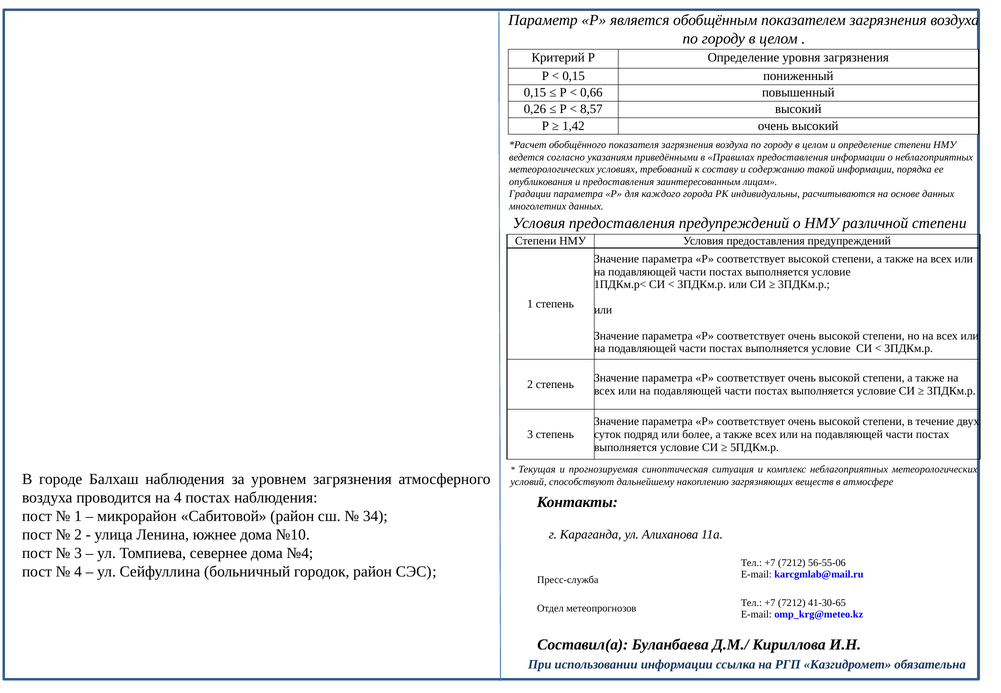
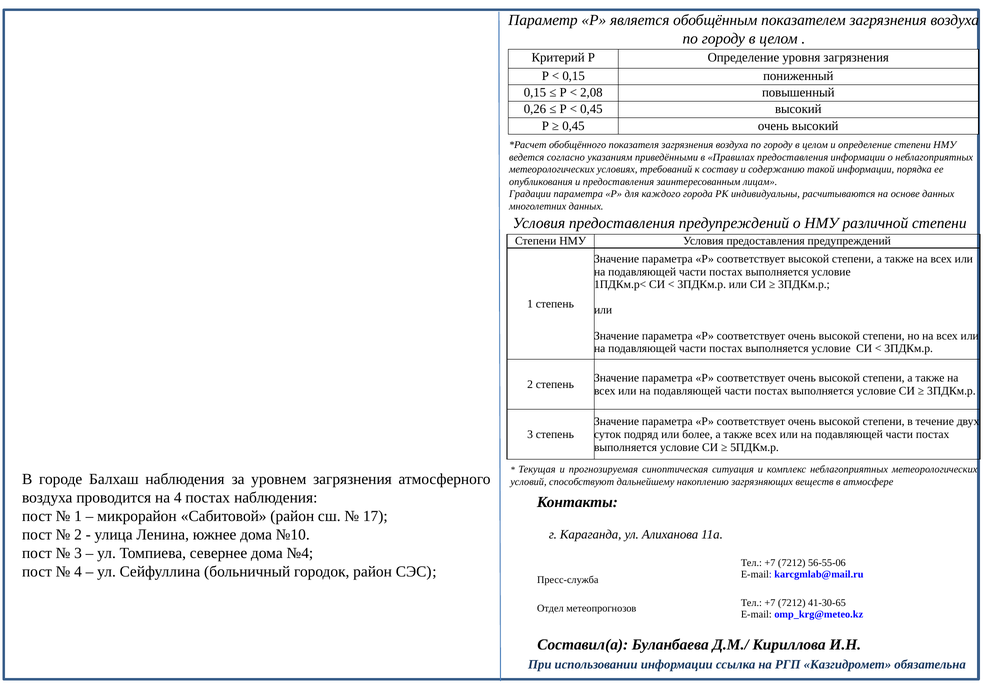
0,66: 0,66 -> 2,08 (591, 93)
8,57: 8,57 -> 0,45 (591, 109)
1,42: 1,42 -> 0,45 (573, 126)
34: 34 -> 17 (375, 516)
